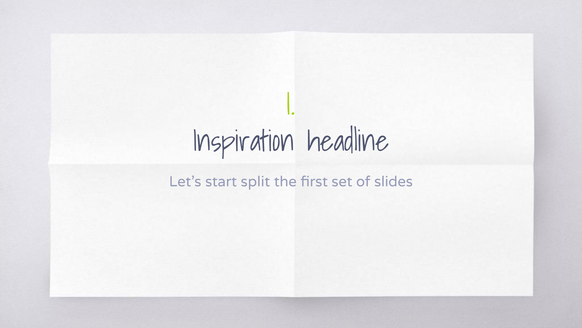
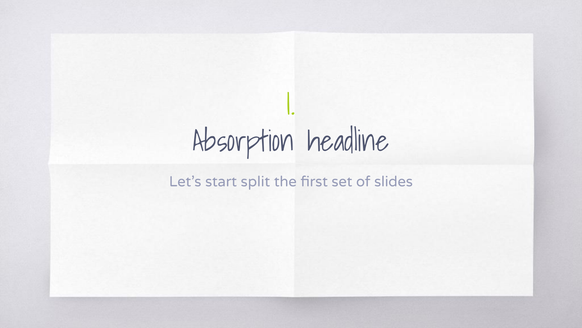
Inspiration: Inspiration -> Absorption (243, 141)
